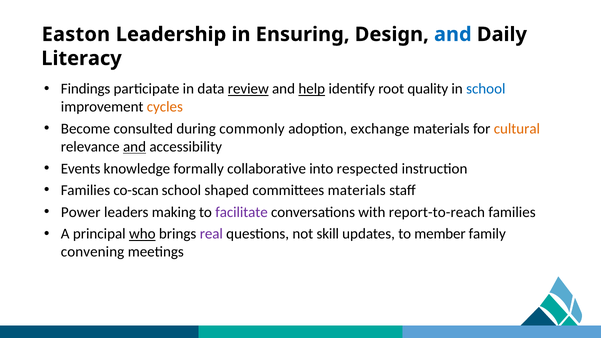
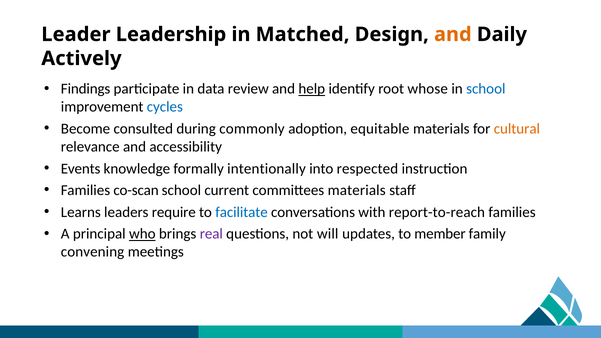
Easton: Easton -> Leader (76, 34)
Ensuring: Ensuring -> Matched (303, 34)
and colour: blue -> orange (453, 34)
Literacy: Literacy -> Actively (81, 58)
review underline: present -> none (248, 89)
quality: quality -> whose (428, 89)
cycles colour: orange -> blue (165, 107)
exchange: exchange -> equitable (380, 129)
and underline: present -> none (135, 147)
collaborative: collaborative -> intentionally (267, 169)
shaped: shaped -> current (227, 190)
Power: Power -> Learns (81, 212)
making: making -> require (174, 212)
facilitate colour: purple -> blue (242, 212)
skill: skill -> will (328, 234)
